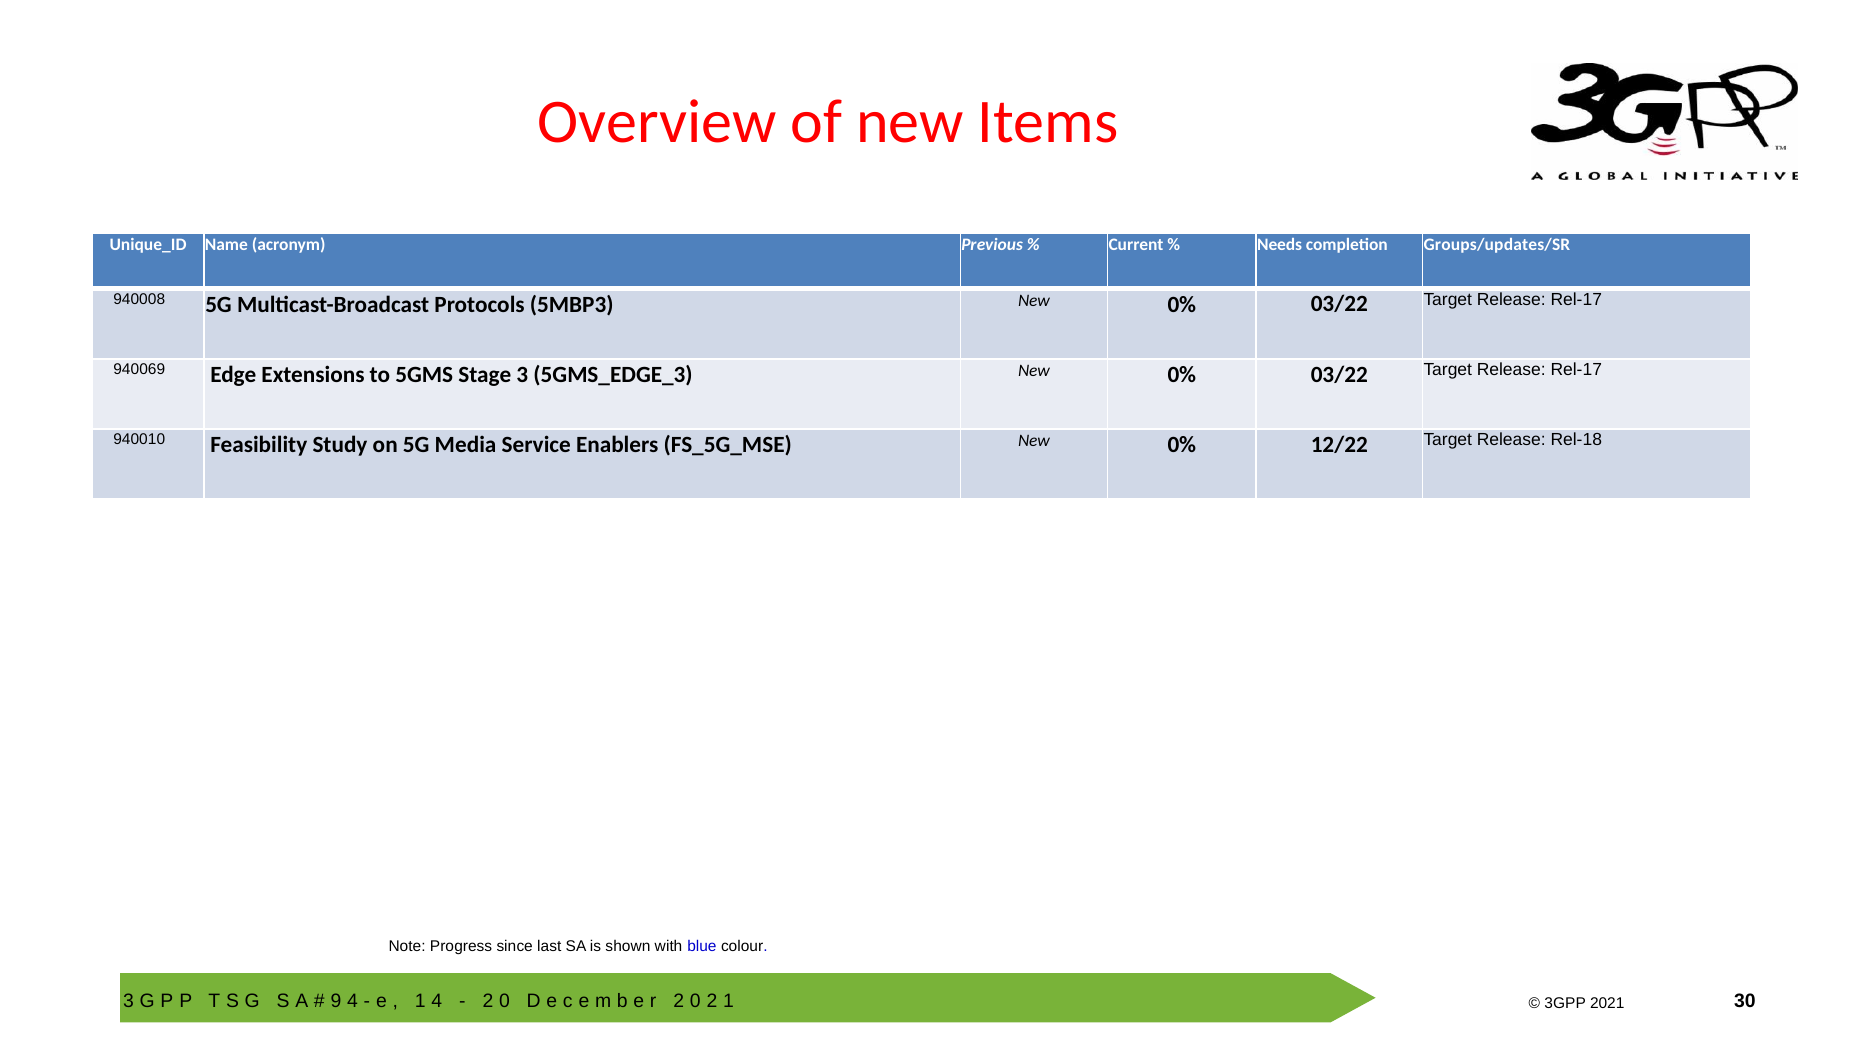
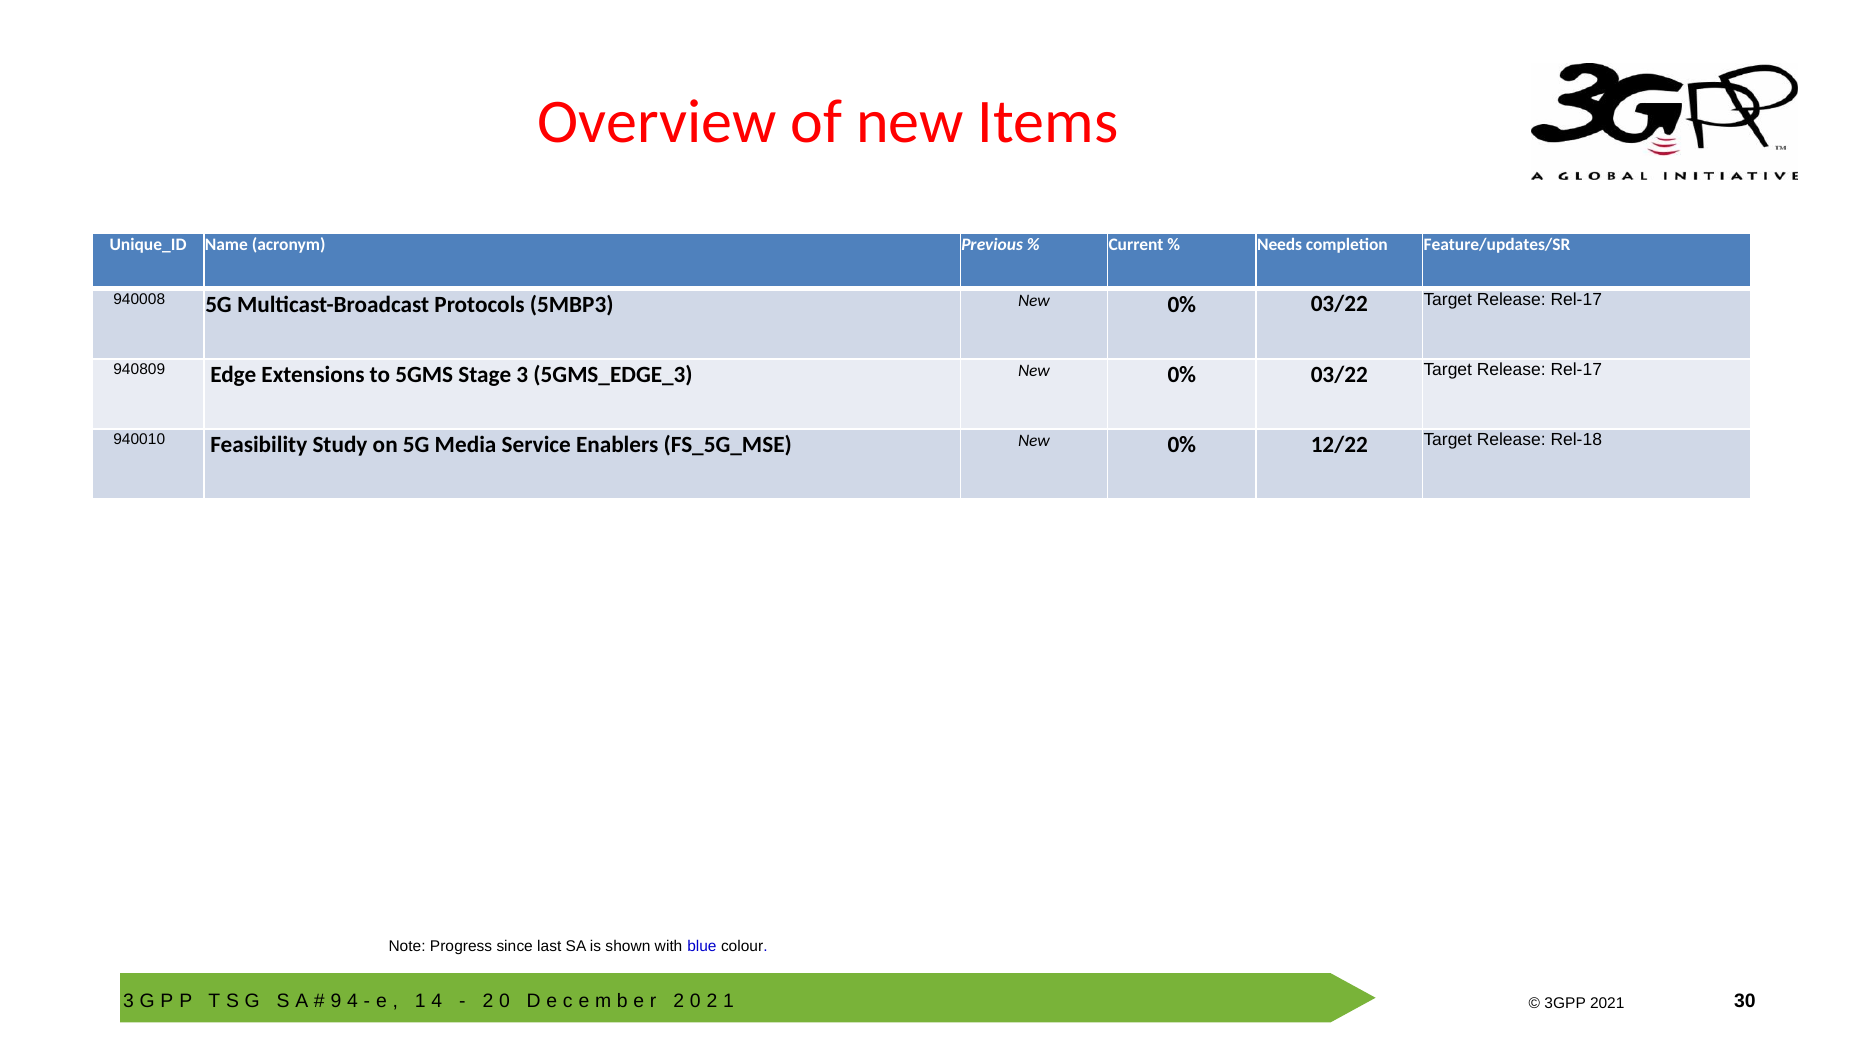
Groups/updates/SR: Groups/updates/SR -> Feature/updates/SR (1497, 245)
940069: 940069 -> 940809 (139, 369)
